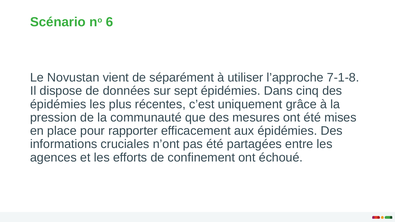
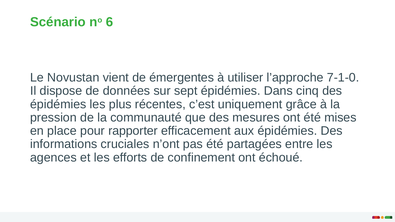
séparément: séparément -> émergentes (182, 78)
7-1-8: 7-1-8 -> 7-1-0 (343, 78)
